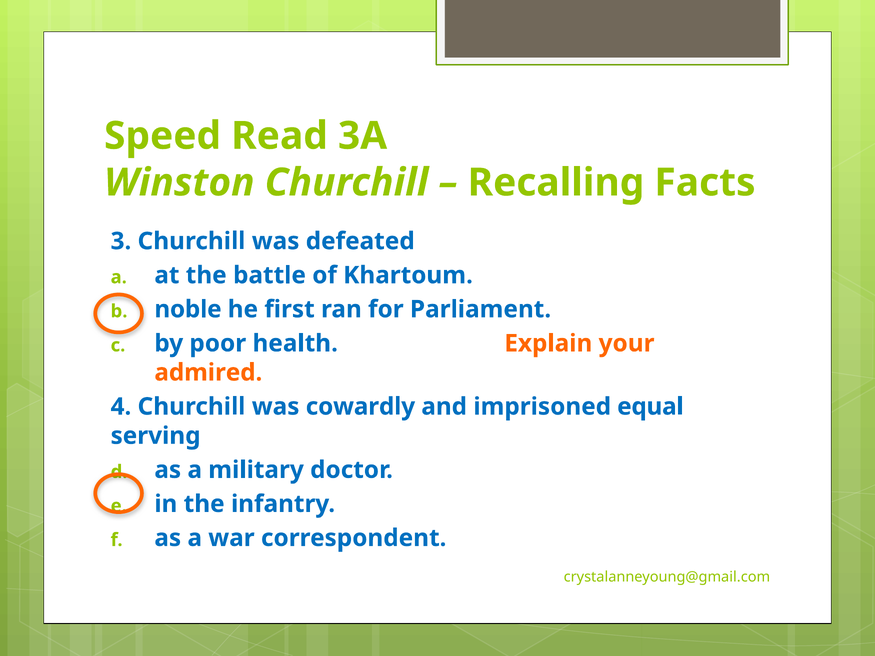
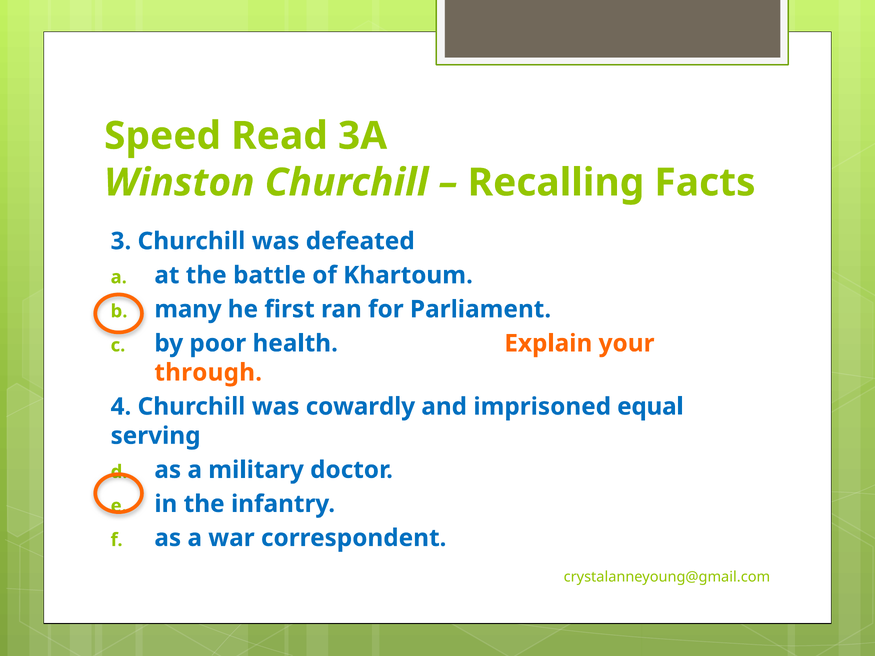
noble: noble -> many (188, 309)
admired: admired -> through (208, 373)
